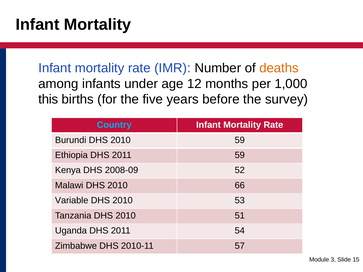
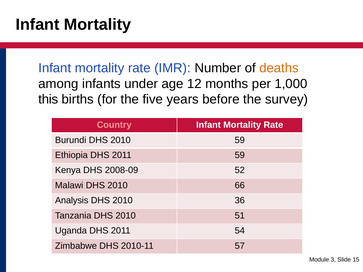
Country colour: light blue -> pink (114, 125)
Variable: Variable -> Analysis (72, 201)
53: 53 -> 36 (240, 201)
